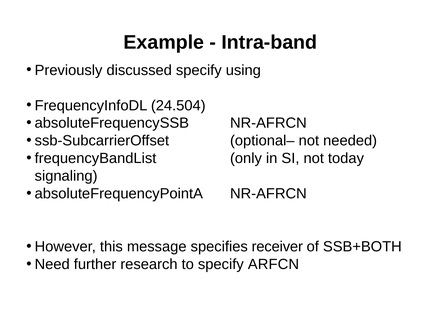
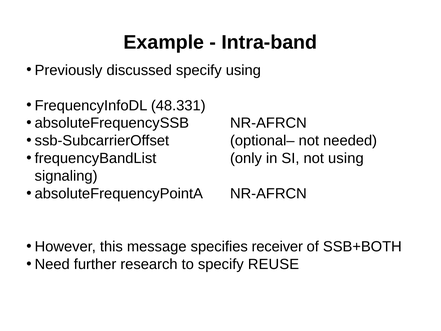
24.504: 24.504 -> 48.331 (178, 105)
not today: today -> using (346, 158)
ARFCN: ARFCN -> REUSE (273, 264)
